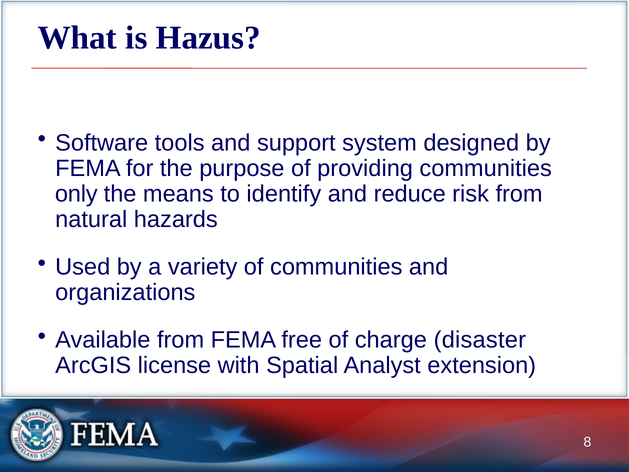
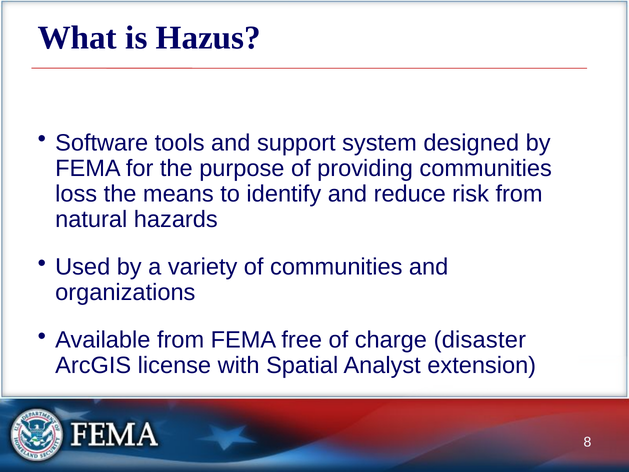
only: only -> loss (76, 194)
